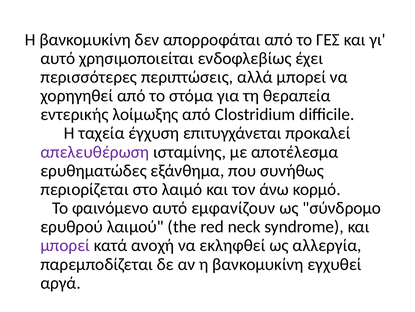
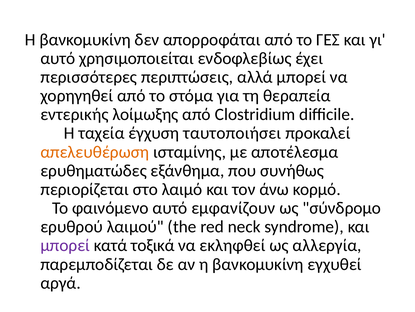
επιτυγχάνεται: επιτυγχάνεται -> ταυτοποιήσει (232, 133)
απελευθέρωση colour: purple -> orange (95, 152)
ανοχή: ανοχή -> τοξικά (153, 245)
